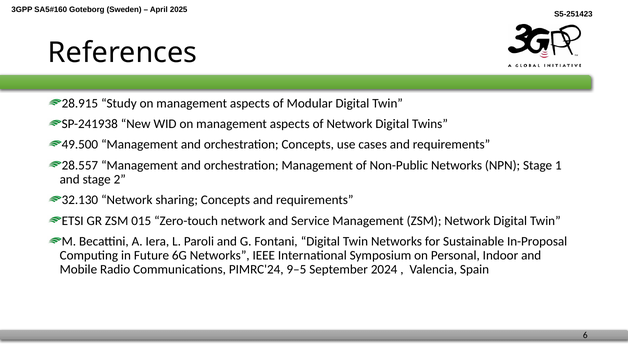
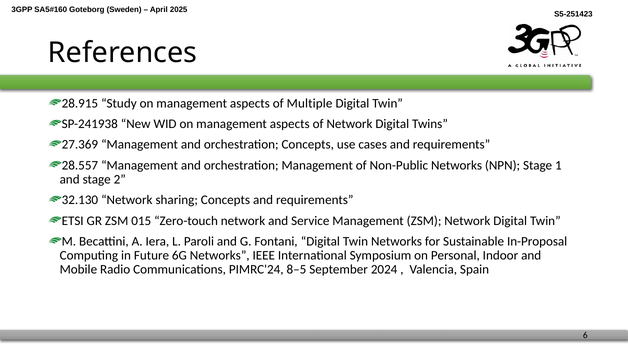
Modular: Modular -> Multiple (310, 103)
49.500: 49.500 -> 27.369 (80, 145)
9–5: 9–5 -> 8–5 (296, 270)
